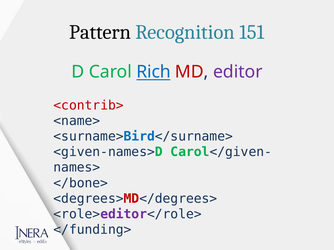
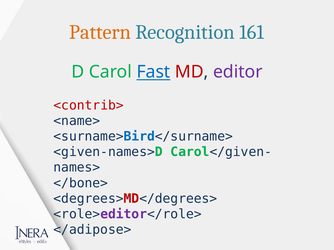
Pattern colour: black -> orange (100, 32)
151: 151 -> 161 (252, 32)
Rich: Rich -> Fast (153, 72)
</funding>: </funding> -> </adipose> (92, 230)
